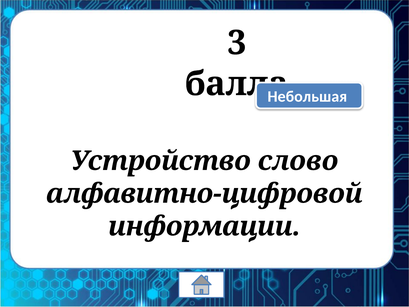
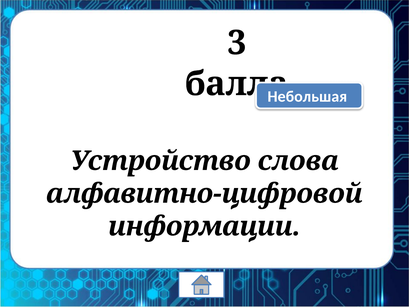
слово: слово -> слова (298, 161)
